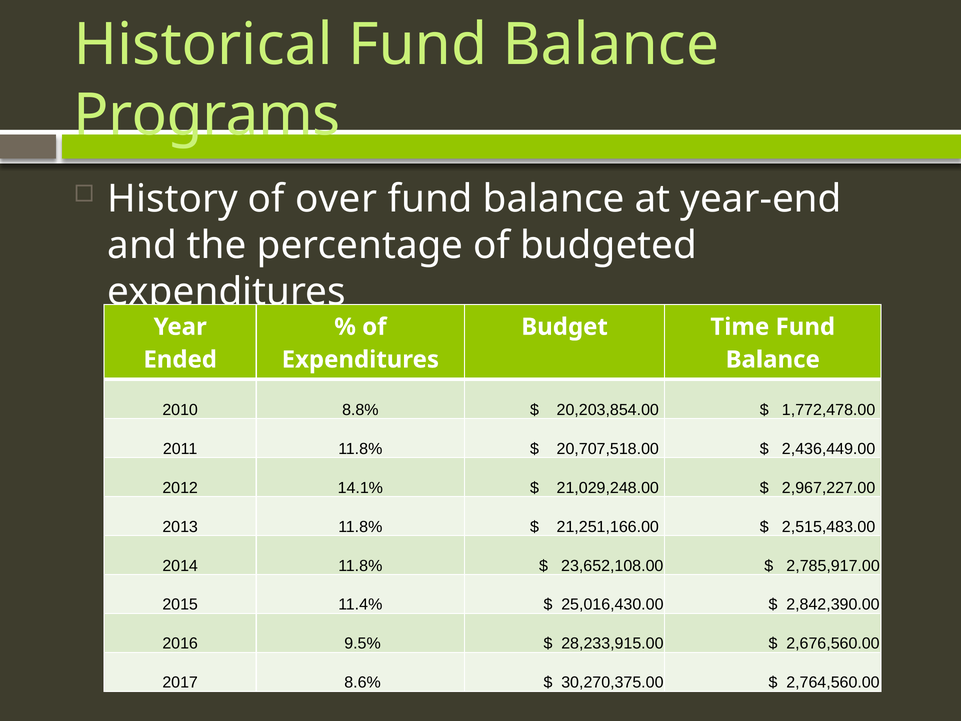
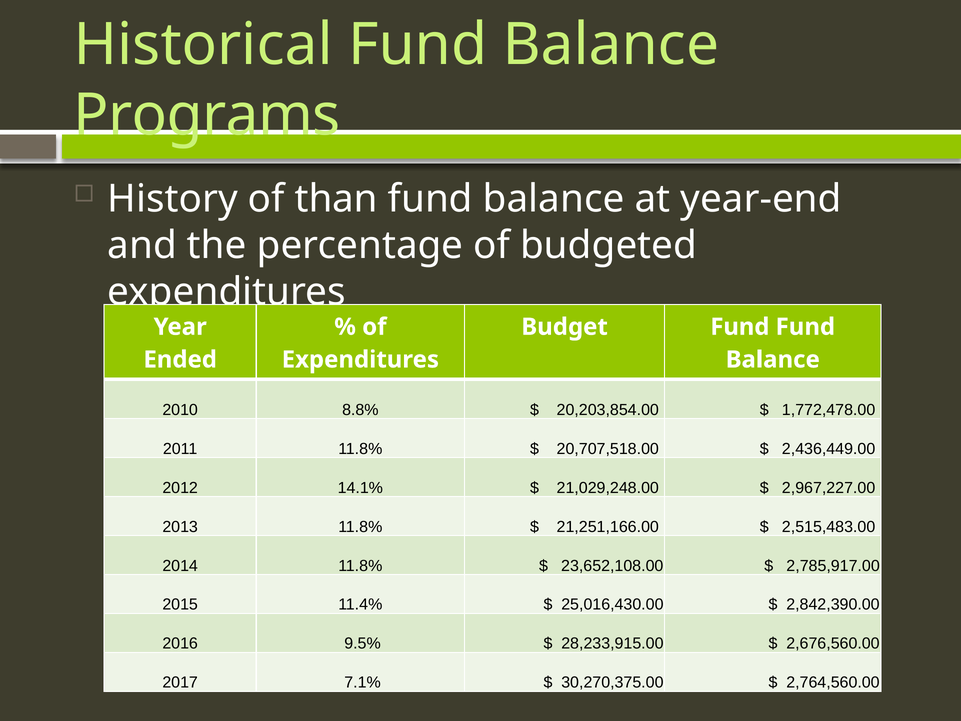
over: over -> than (336, 199)
Budget Time: Time -> Fund (740, 327)
8.6%: 8.6% -> 7.1% (363, 682)
